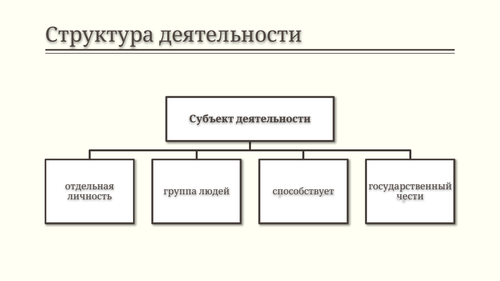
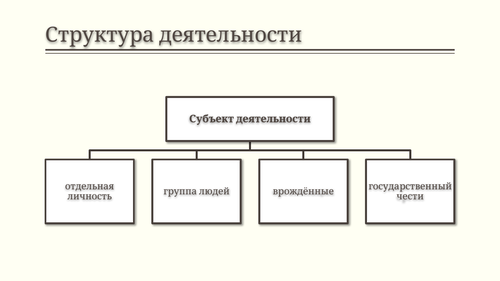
способствует: способствует -> врождённые (303, 192)
